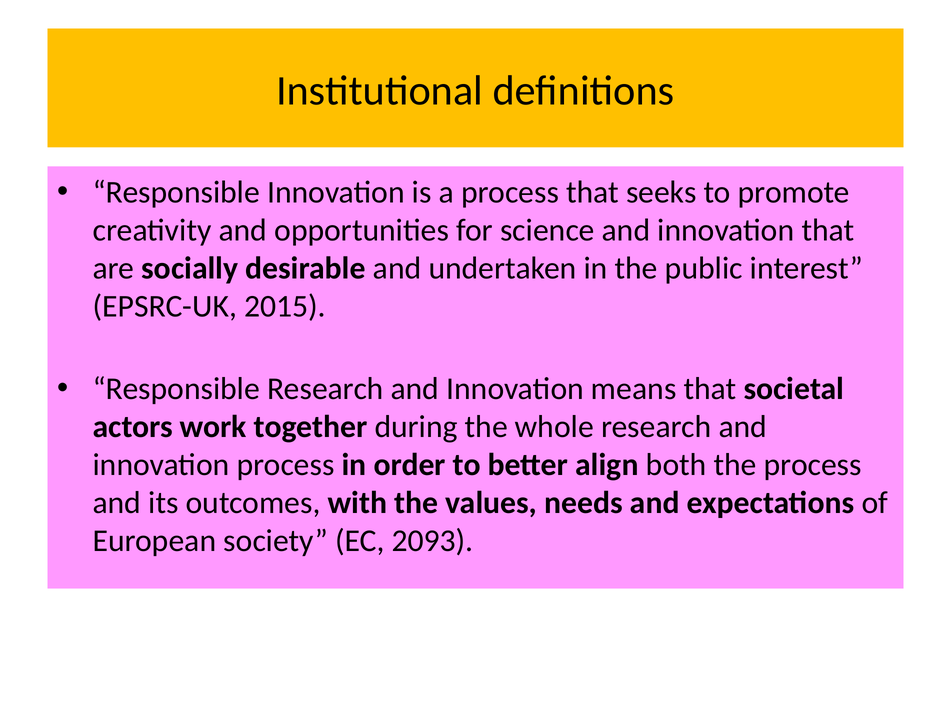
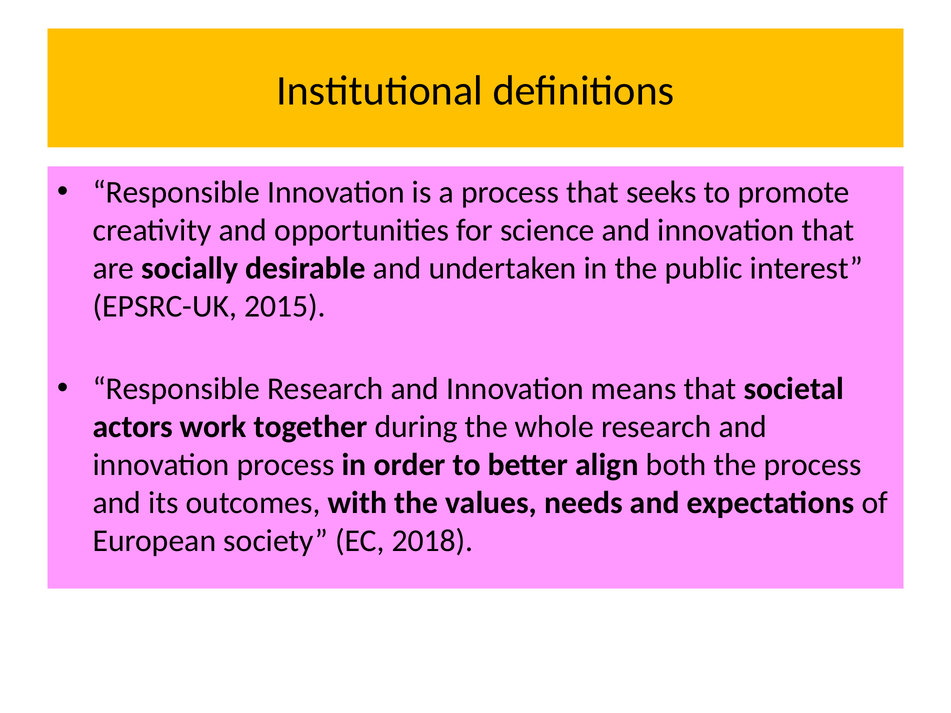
2093: 2093 -> 2018 (432, 541)
